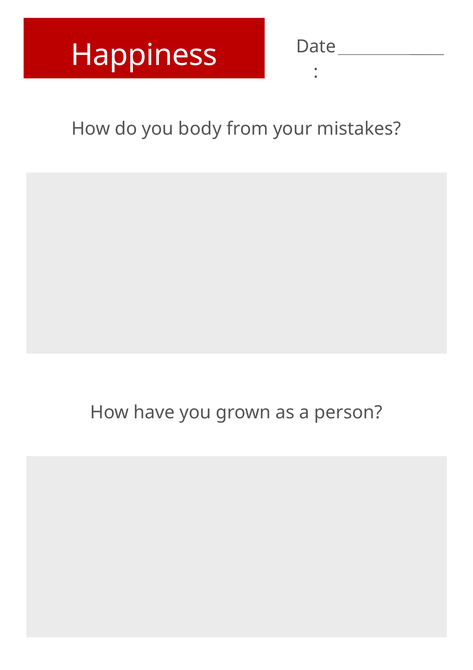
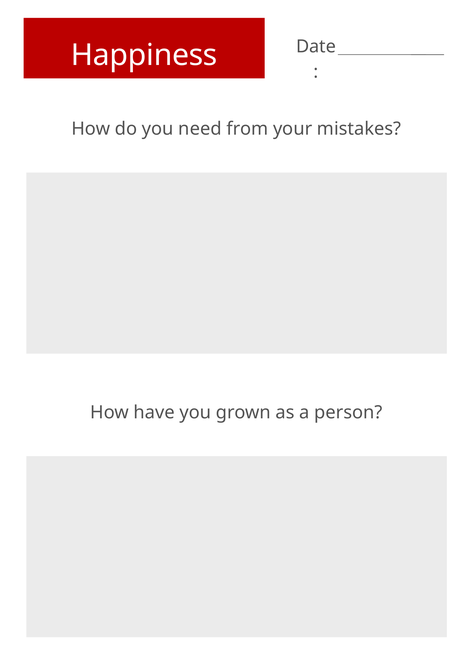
body: body -> need (200, 129)
